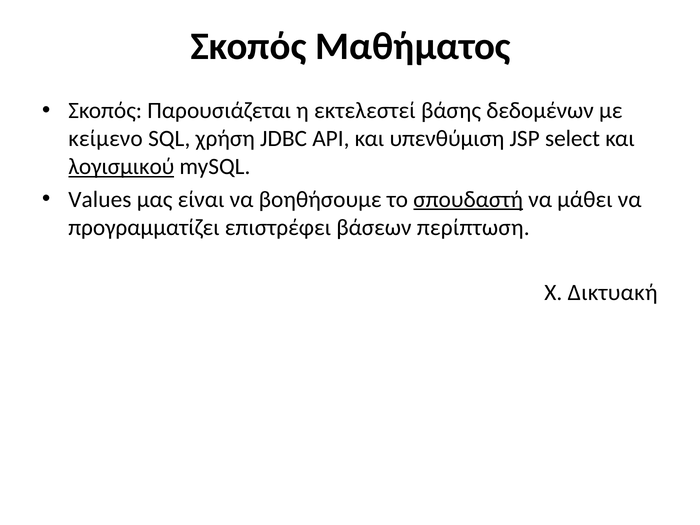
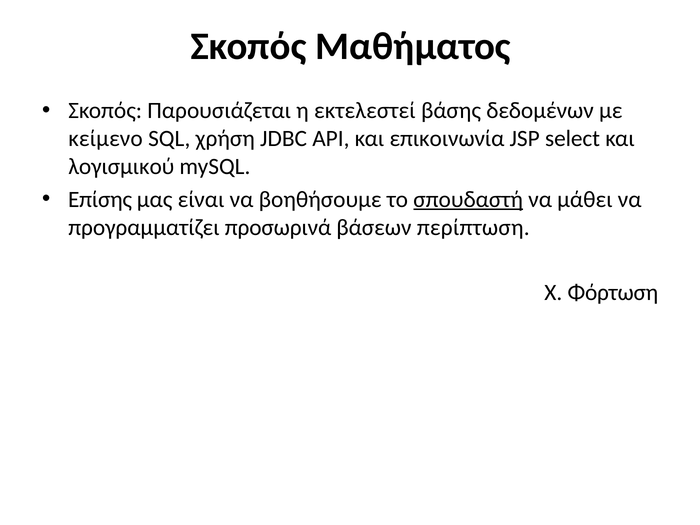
υπενθύμιση: υπενθύμιση -> επικοινωνία (447, 139)
λογισμικού underline: present -> none (121, 167)
Values: Values -> Επίσης (100, 199)
επιστρέφει: επιστρέφει -> προσωρινά (278, 227)
Δικτυακή: Δικτυακή -> Φόρτωση (613, 293)
